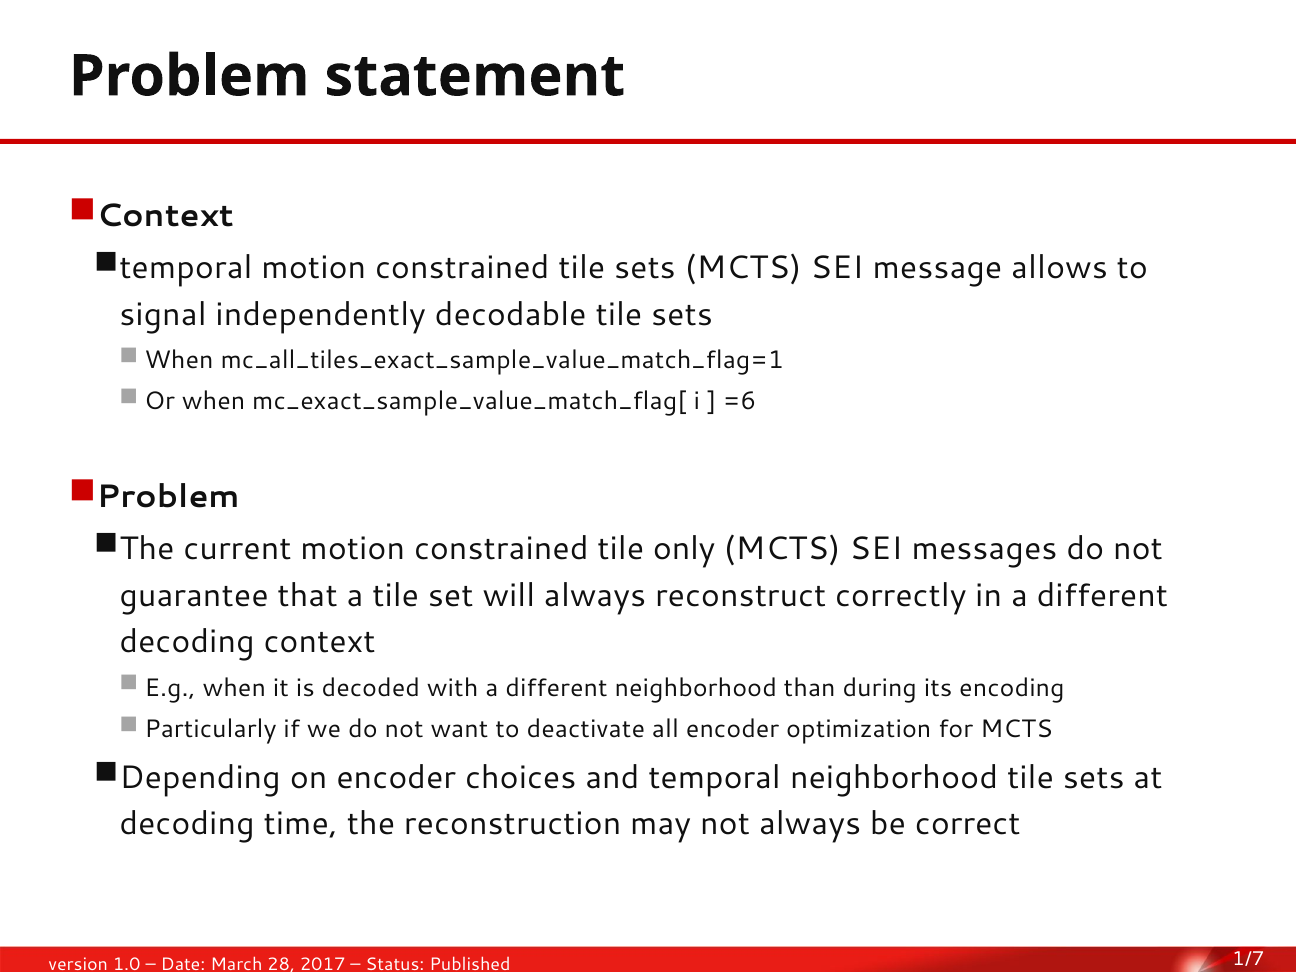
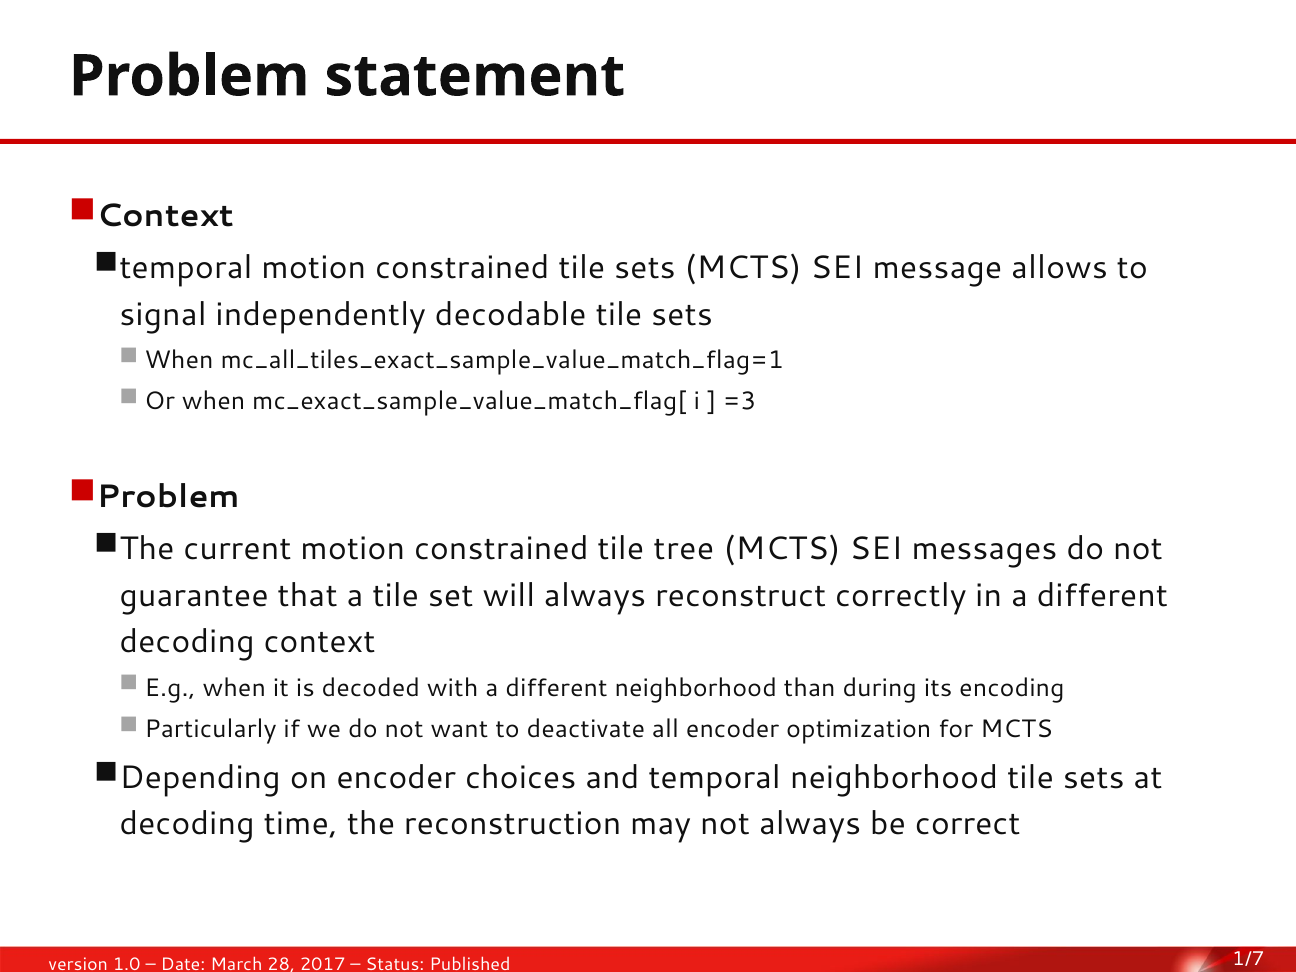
=6: =6 -> =3 (740, 402)
only: only -> tree (684, 549)
